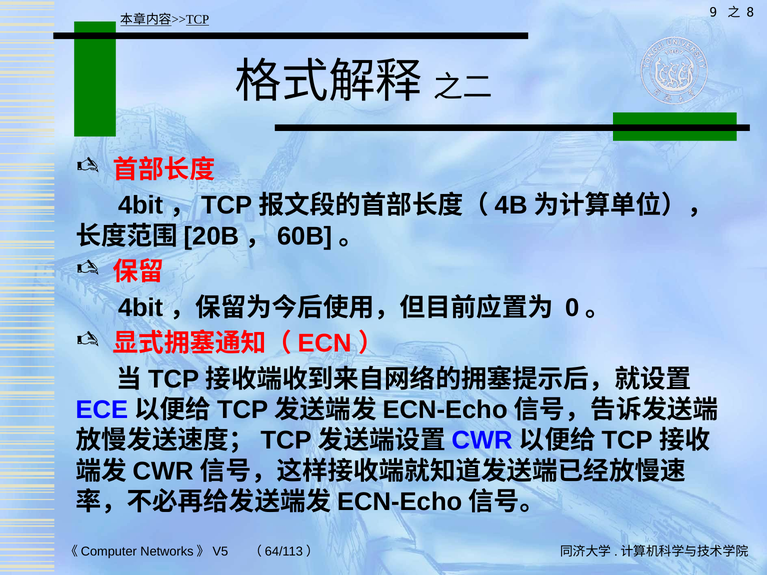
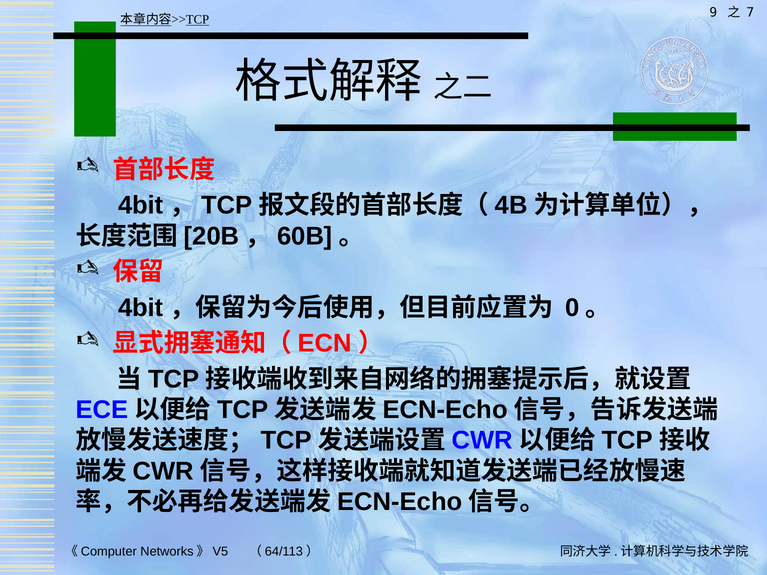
8: 8 -> 7 (750, 12)
